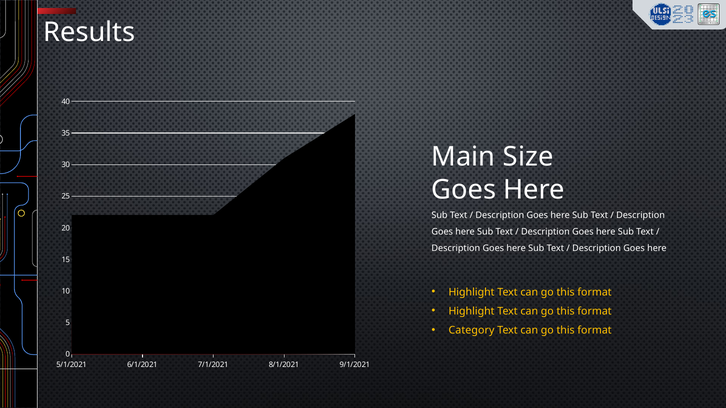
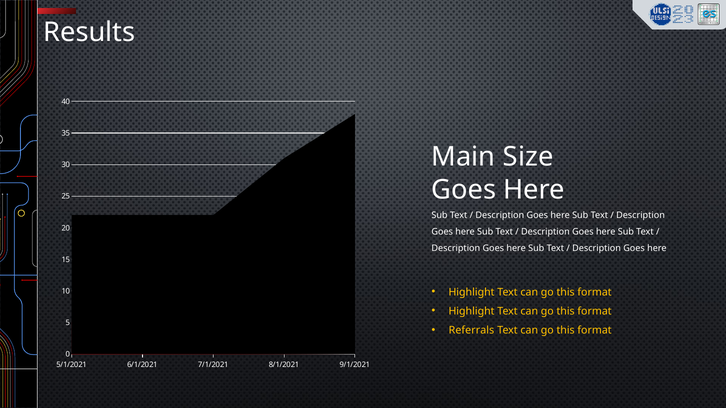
Category: Category -> Referrals (471, 330)
